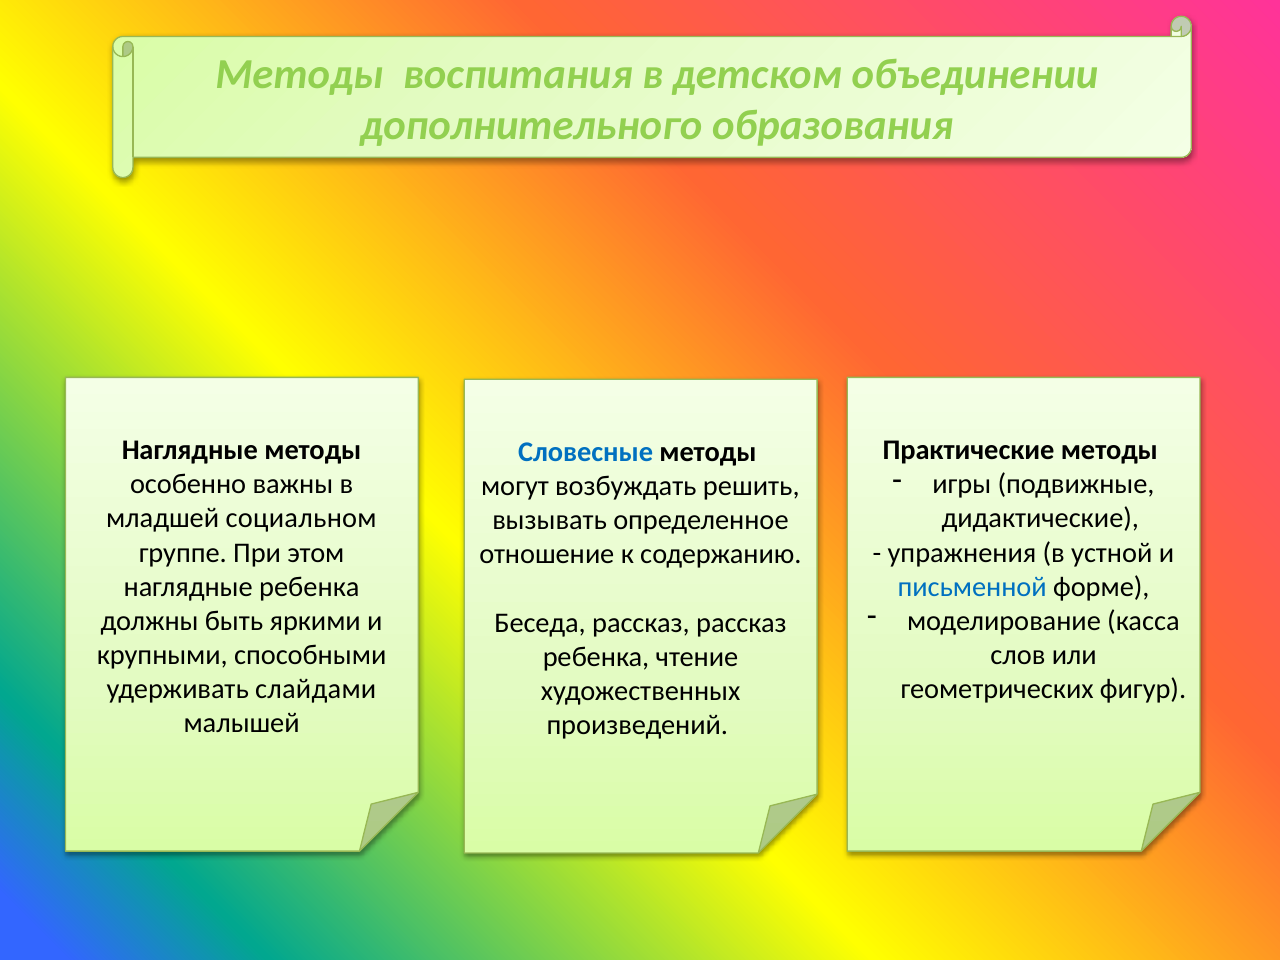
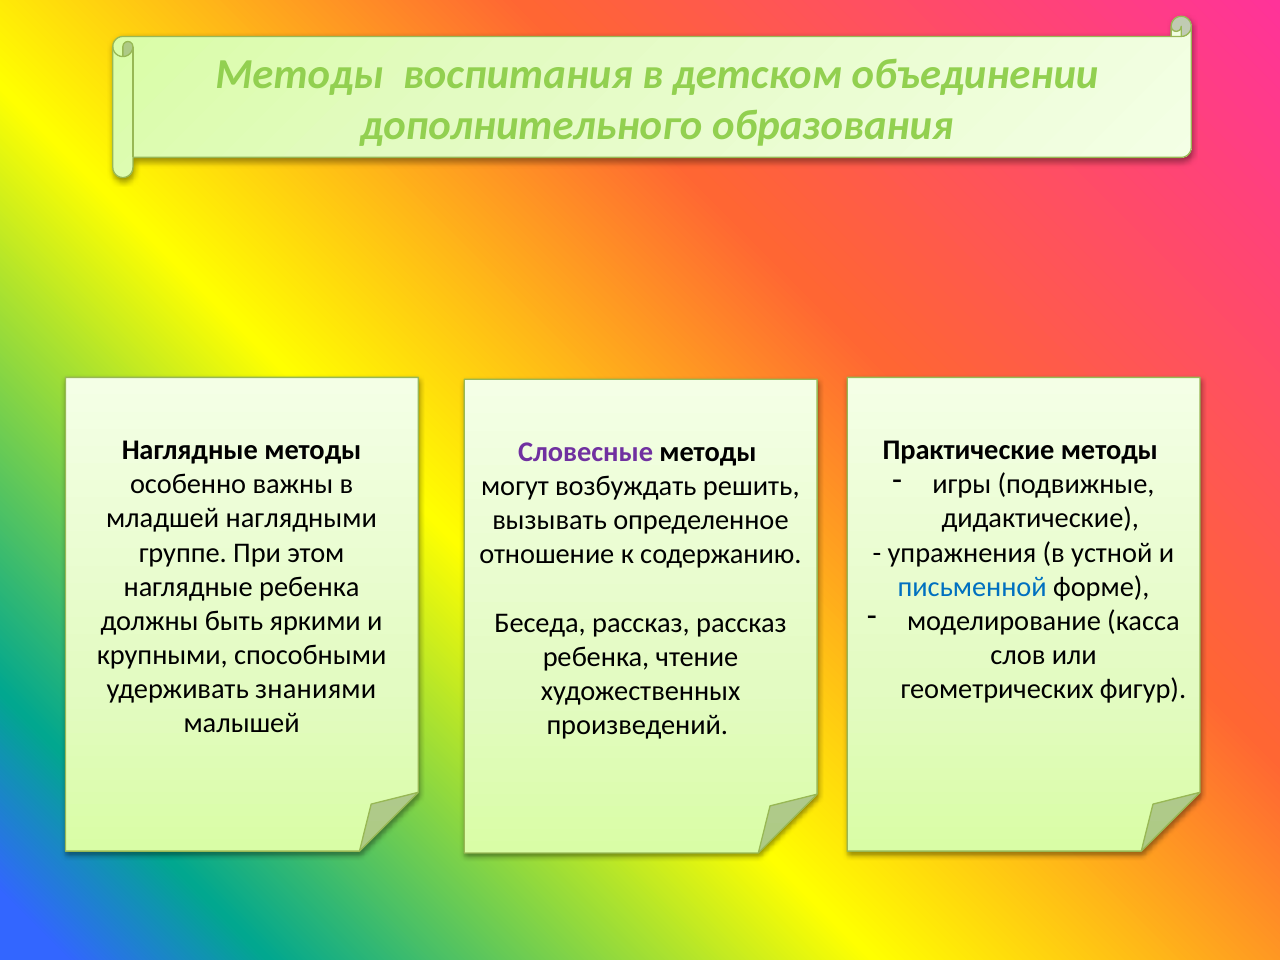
Словесные colour: blue -> purple (586, 452)
социальном: социальном -> наглядными (301, 519)
слайдами: слайдами -> знаниями (316, 689)
